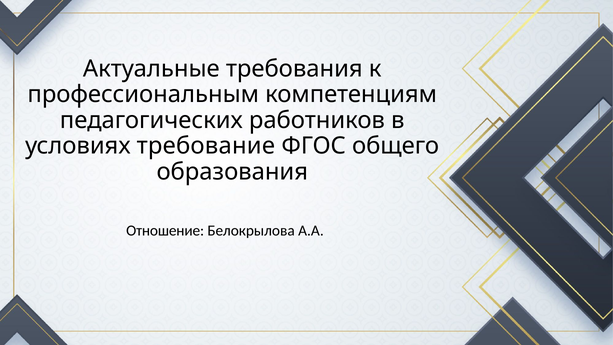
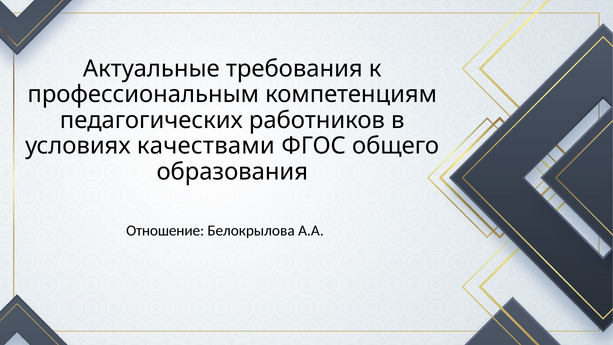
требование: требование -> качествами (206, 146)
